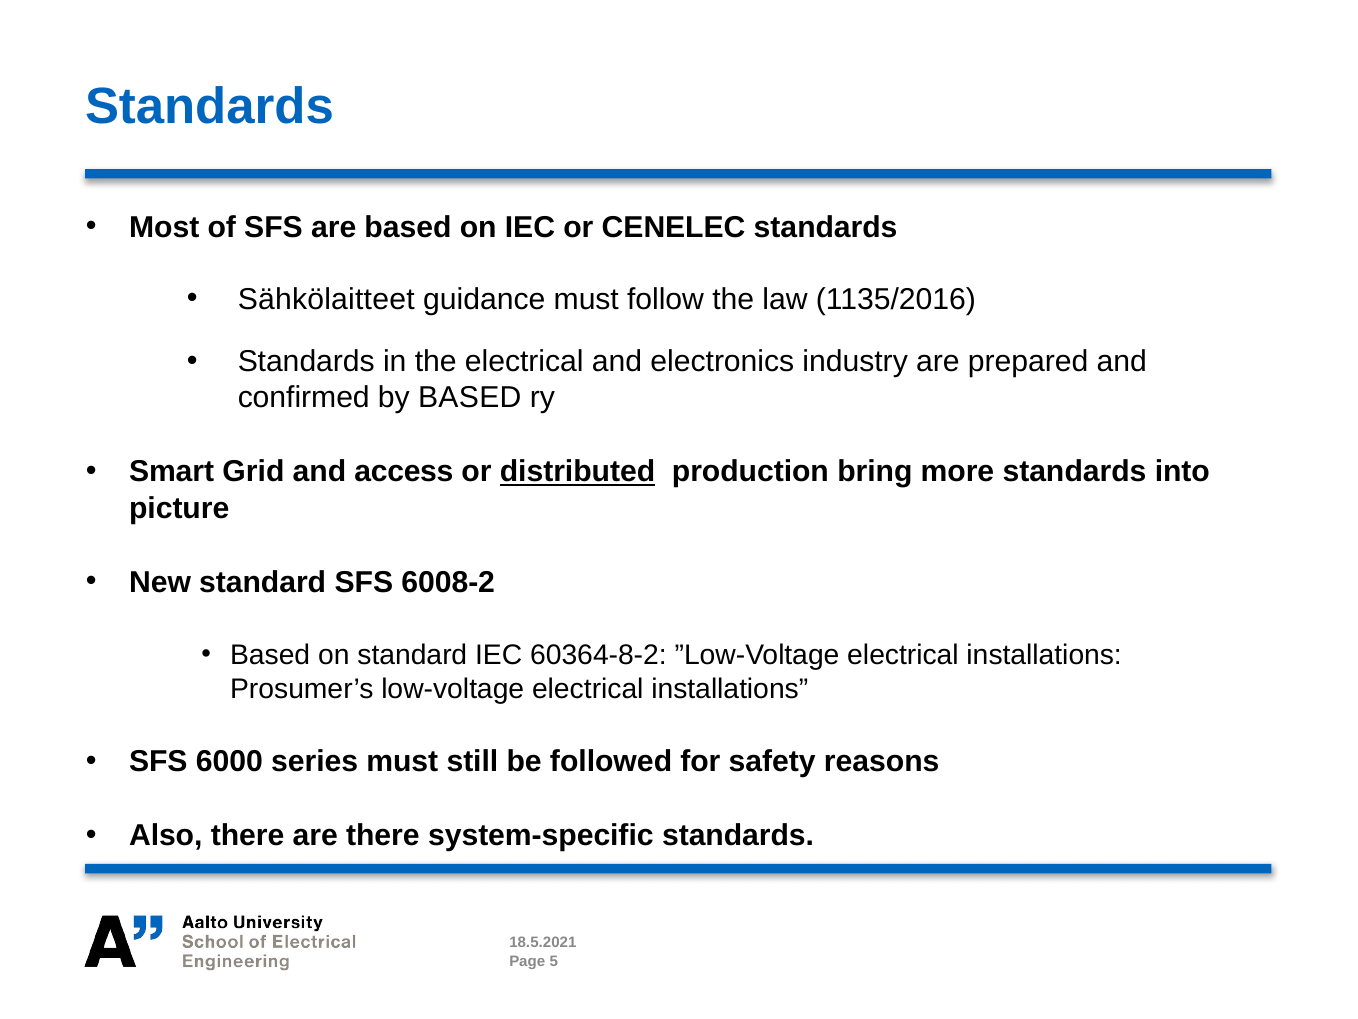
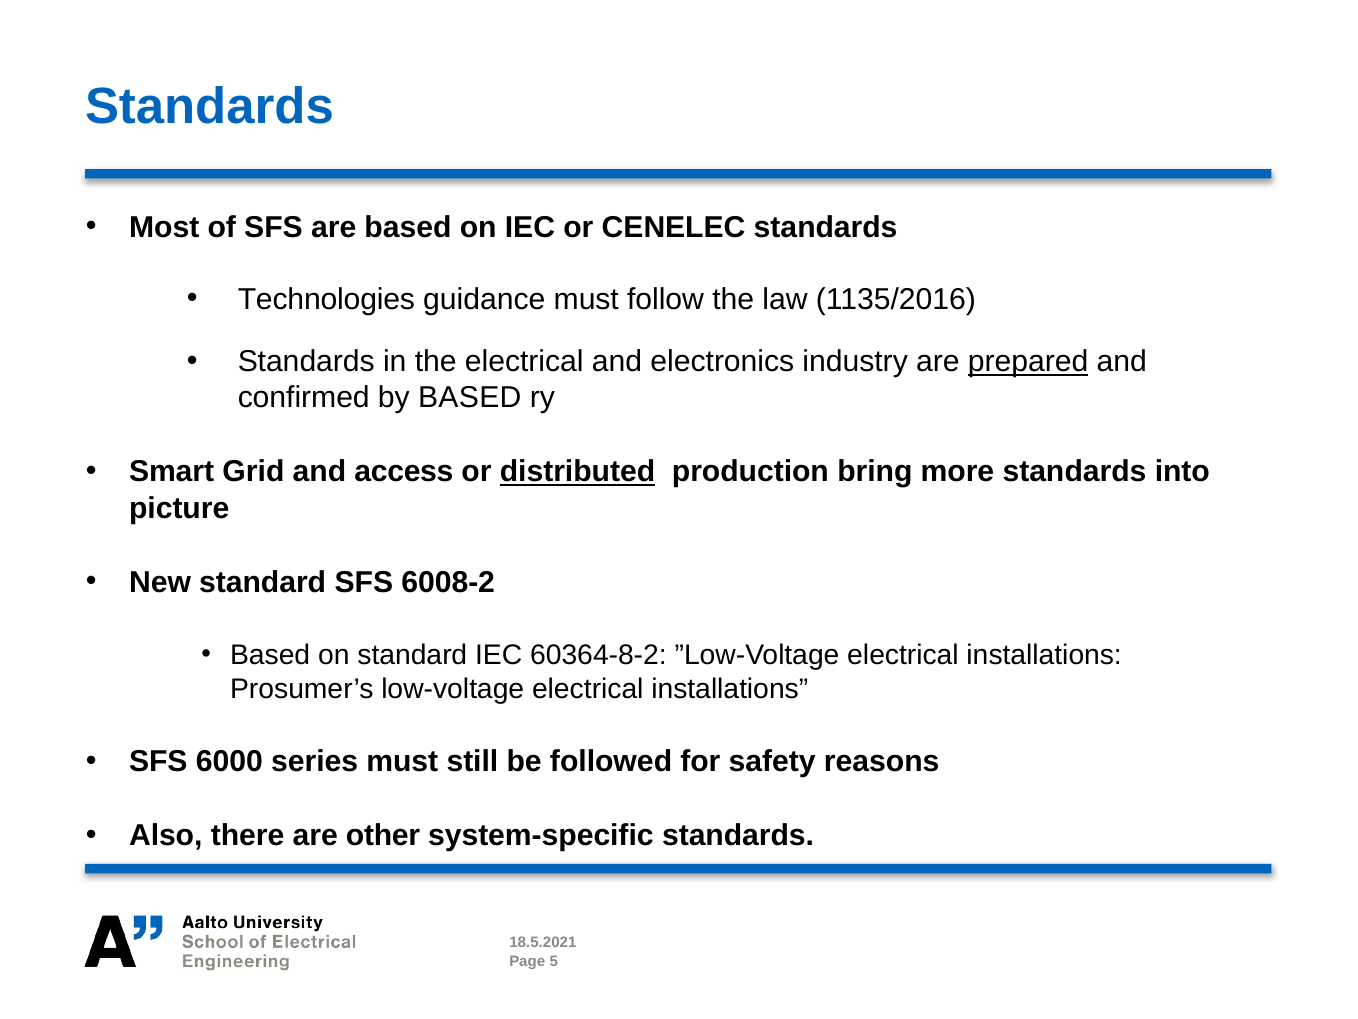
Sähkölaitteet: Sähkölaitteet -> Technologies (326, 299)
prepared underline: none -> present (1028, 362)
are there: there -> other (383, 835)
